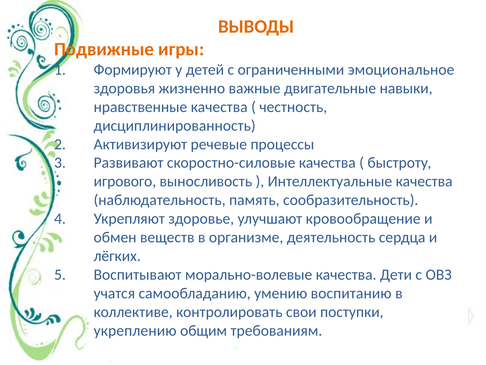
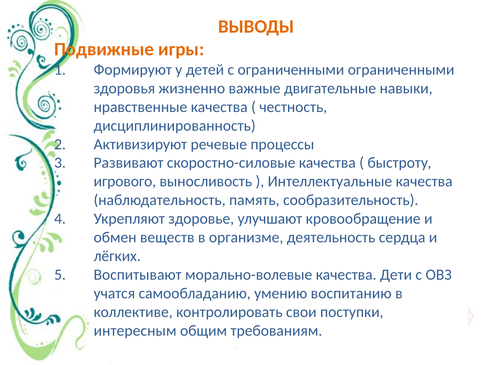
ограниченными эмоциональное: эмоциональное -> ограниченными (401, 70)
укреплению: укреплению -> интересным (135, 330)
